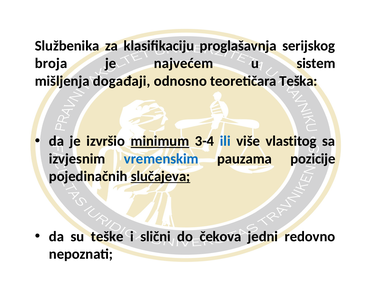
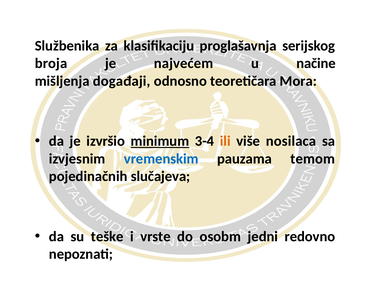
sistem: sistem -> načine (316, 63)
Teška: Teška -> Mora (298, 81)
ili colour: blue -> orange (225, 141)
vlastitog: vlastitog -> nosilaca (291, 141)
pozicije: pozicije -> temom (313, 159)
slučajeva underline: present -> none (161, 176)
slični: slični -> vrste (156, 236)
čekova: čekova -> osobm (220, 236)
